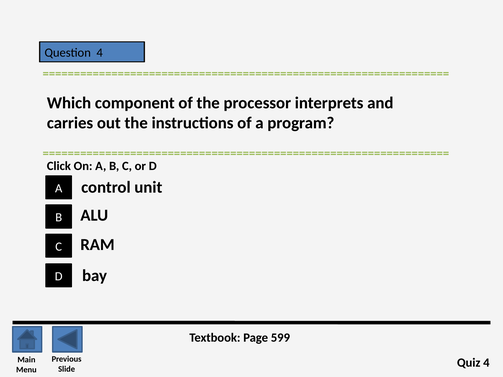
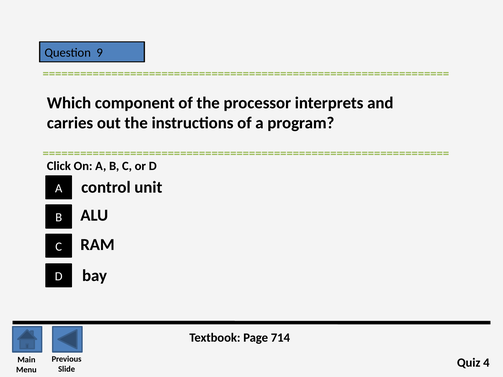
Question 4: 4 -> 9 (100, 53)
599: 599 -> 714 (280, 338)
